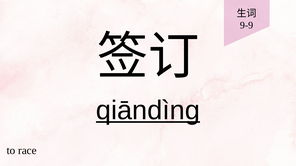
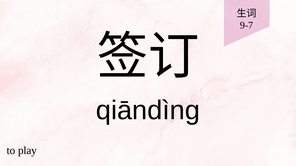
9-9: 9-9 -> 9-7 (247, 25)
qiāndìng underline: present -> none (148, 111)
race: race -> play (27, 151)
